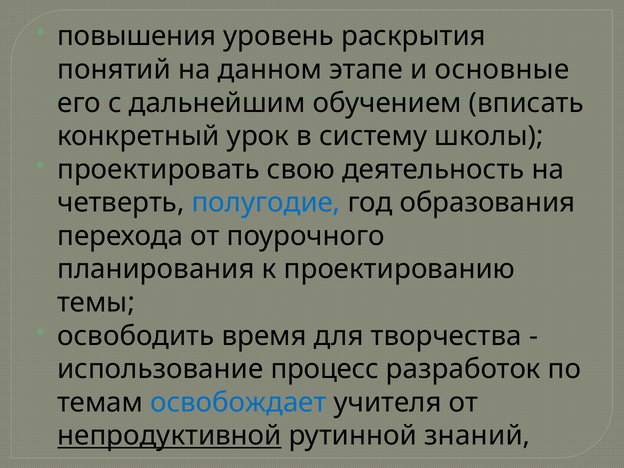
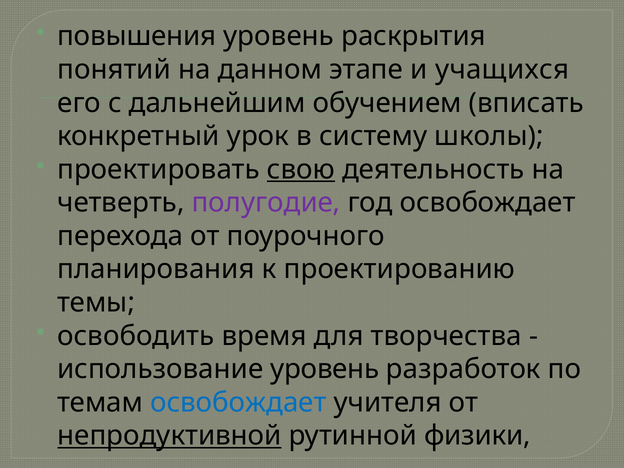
основные: основные -> учащихся (502, 70)
свою underline: none -> present (301, 169)
полугодие colour: blue -> purple (266, 203)
год образования: образования -> освобождает (488, 203)
использование процесс: процесс -> уровень (325, 369)
знаний: знаний -> физики (478, 436)
